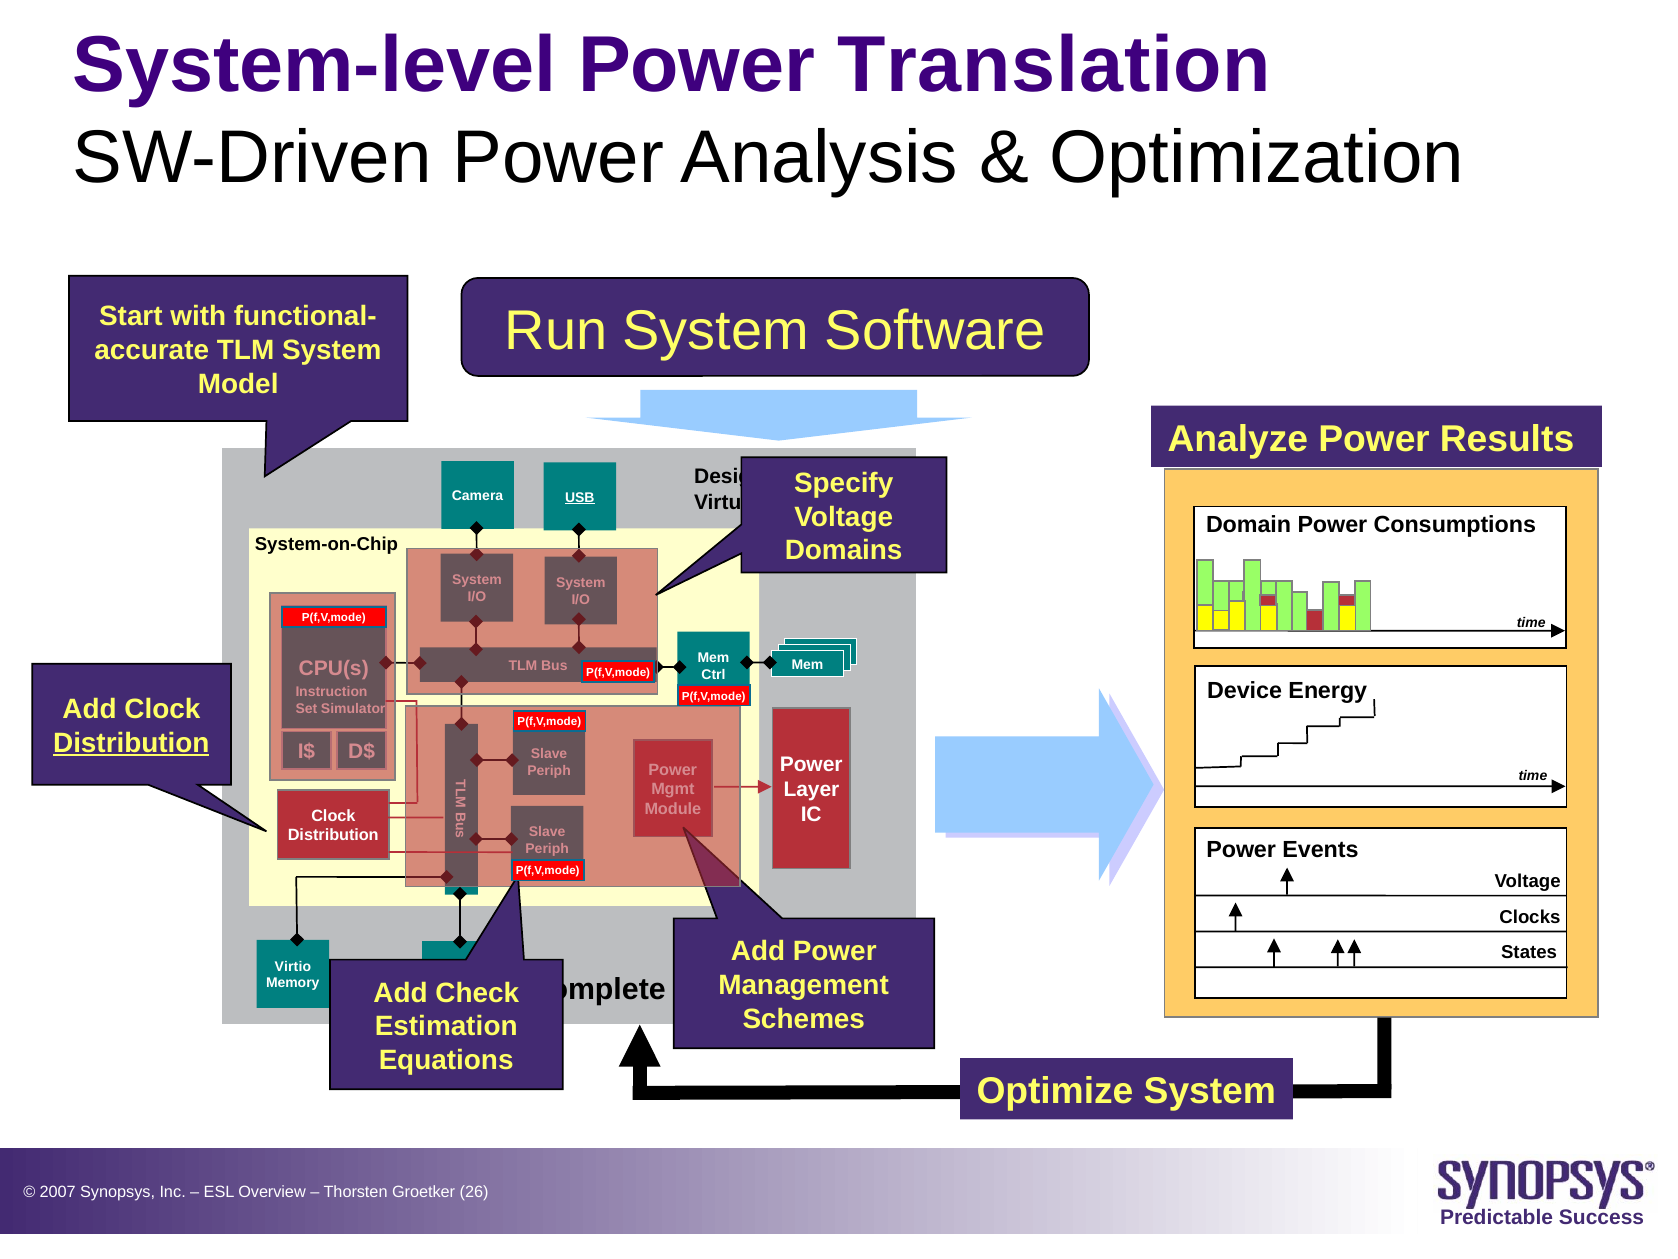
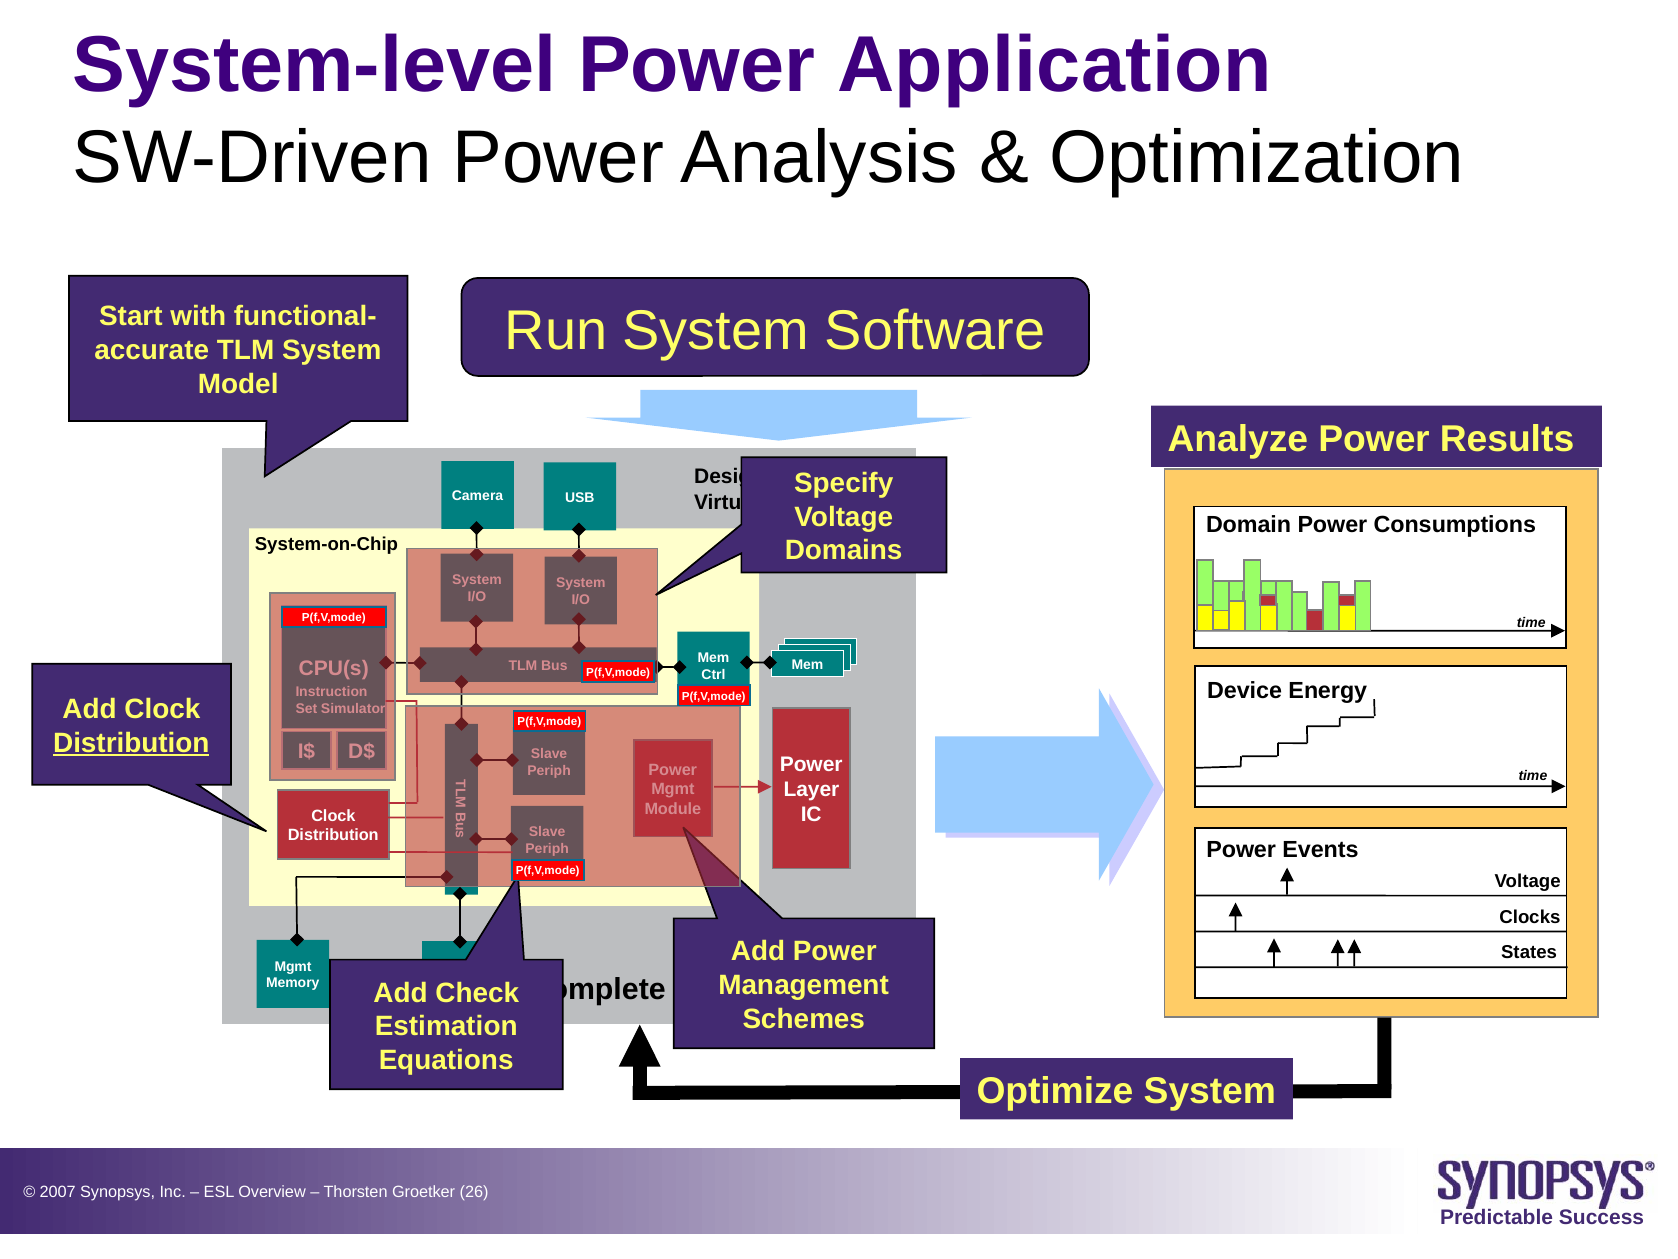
Translation: Translation -> Application (1055, 66)
USB underline: present -> none (580, 497)
Virtio: Virtio -> Mgmt (293, 966)
